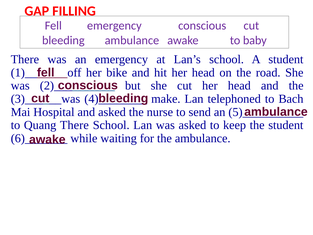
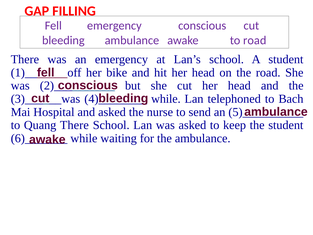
to baby: baby -> road (255, 40)
make: make -> while (166, 99)
